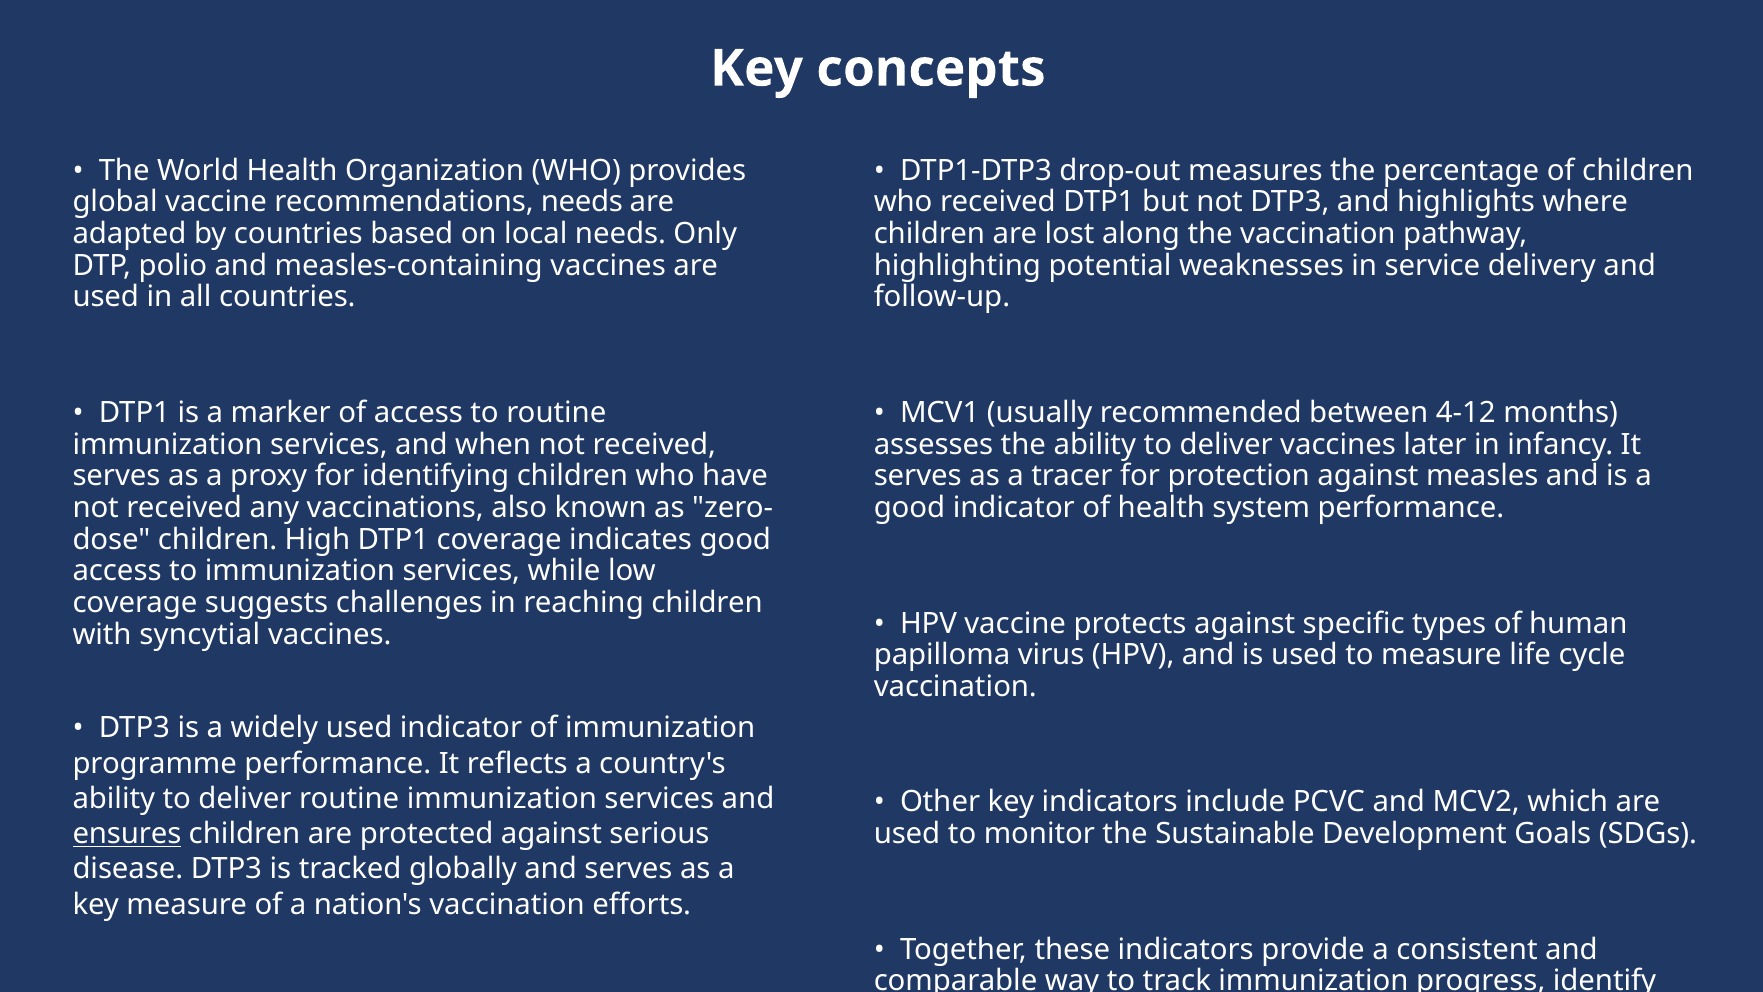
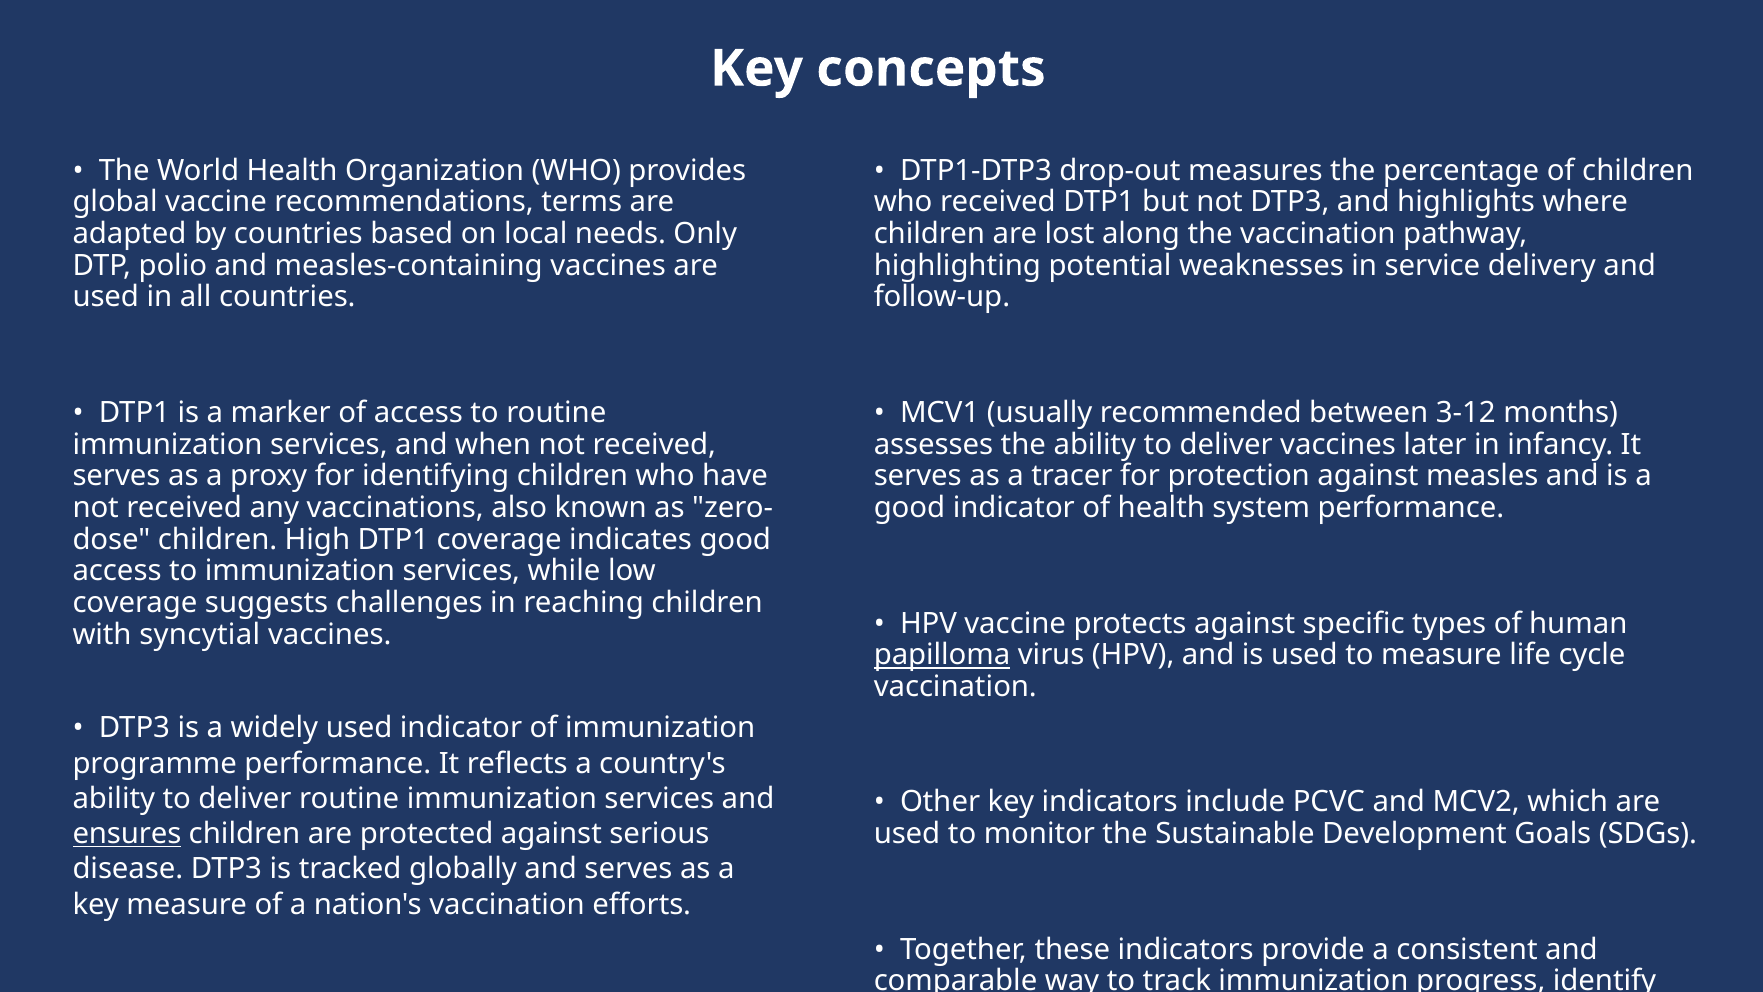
recommendations needs: needs -> terms (582, 202)
4-12: 4-12 -> 3-12 (1466, 413)
papilloma underline: none -> present (942, 655)
